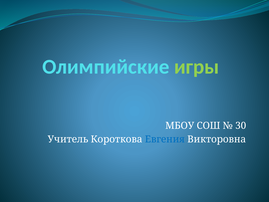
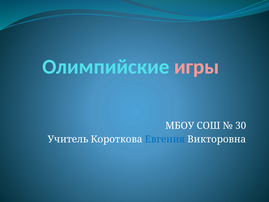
игры colour: light green -> pink (197, 67)
